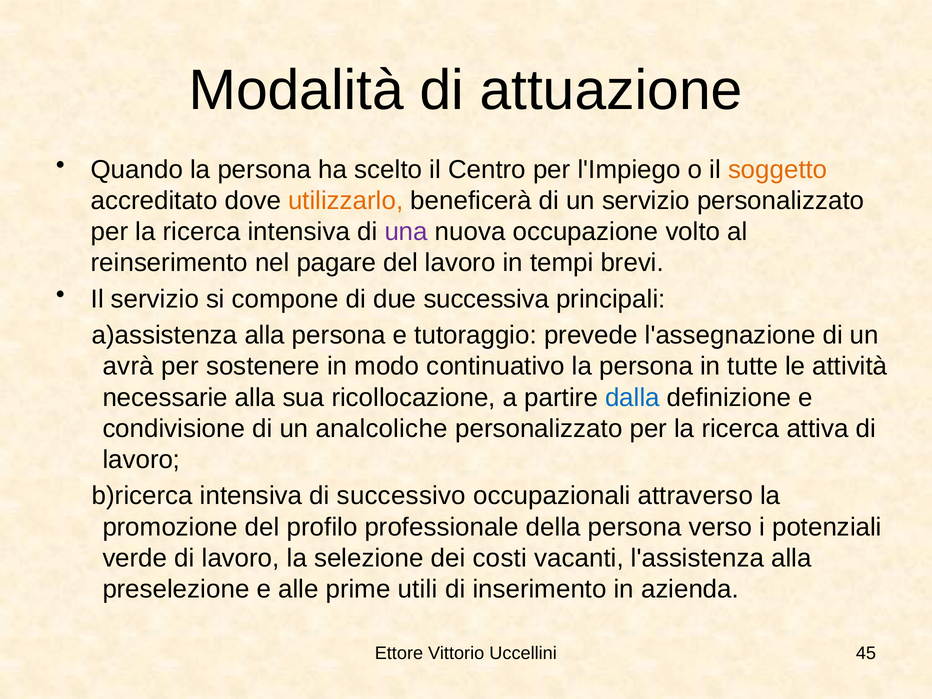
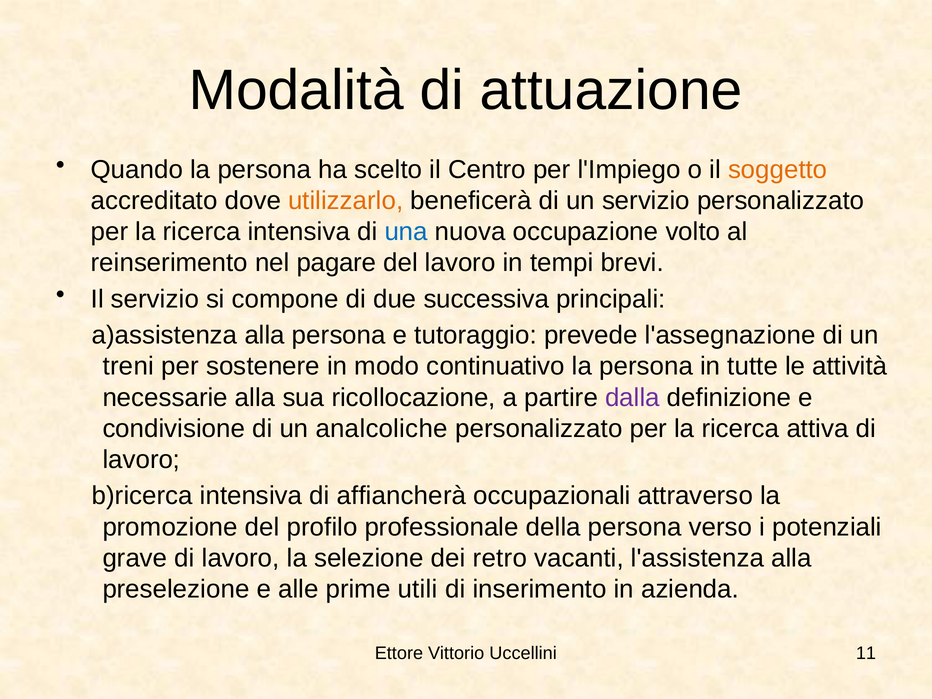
una colour: purple -> blue (406, 232)
avrà: avrà -> treni (128, 366)
dalla colour: blue -> purple (632, 397)
successivo: successivo -> affiancherà (401, 496)
verde: verde -> grave (135, 558)
costi: costi -> retro (500, 558)
45: 45 -> 11 (866, 653)
